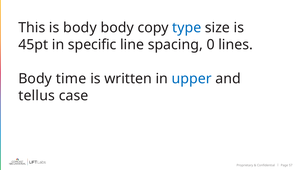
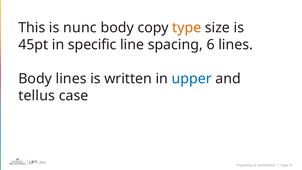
is body: body -> nunc (80, 28)
type colour: blue -> orange (187, 28)
0: 0 -> 6 (211, 45)
Body time: time -> lines (71, 79)
